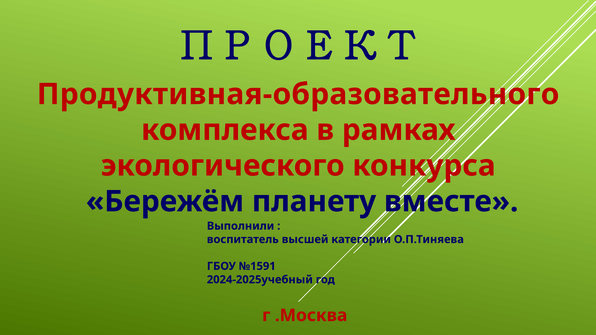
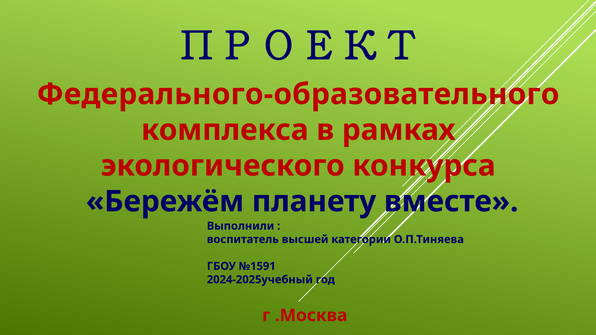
Продуктивная-образовательного: Продуктивная-образовательного -> Федерального-образовательного (298, 94)
